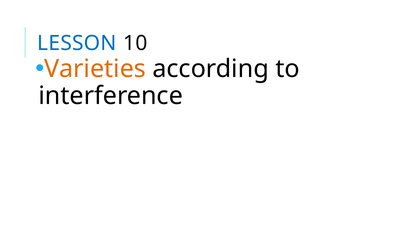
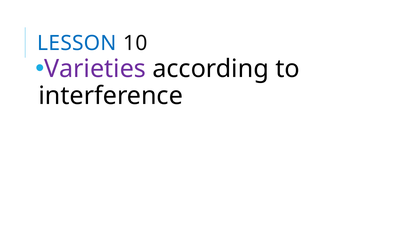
Varieties colour: orange -> purple (95, 69)
